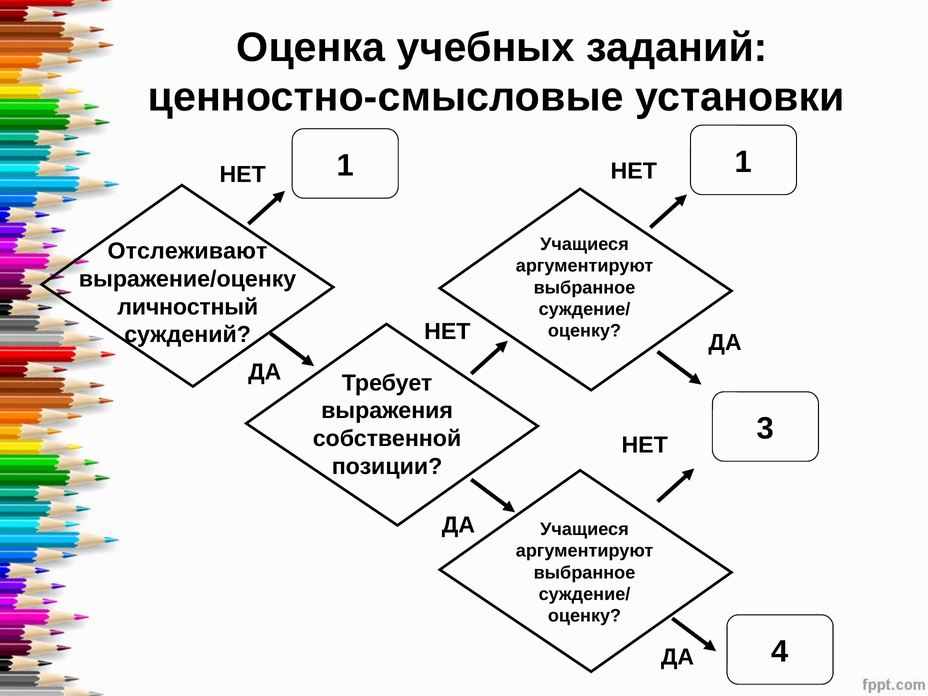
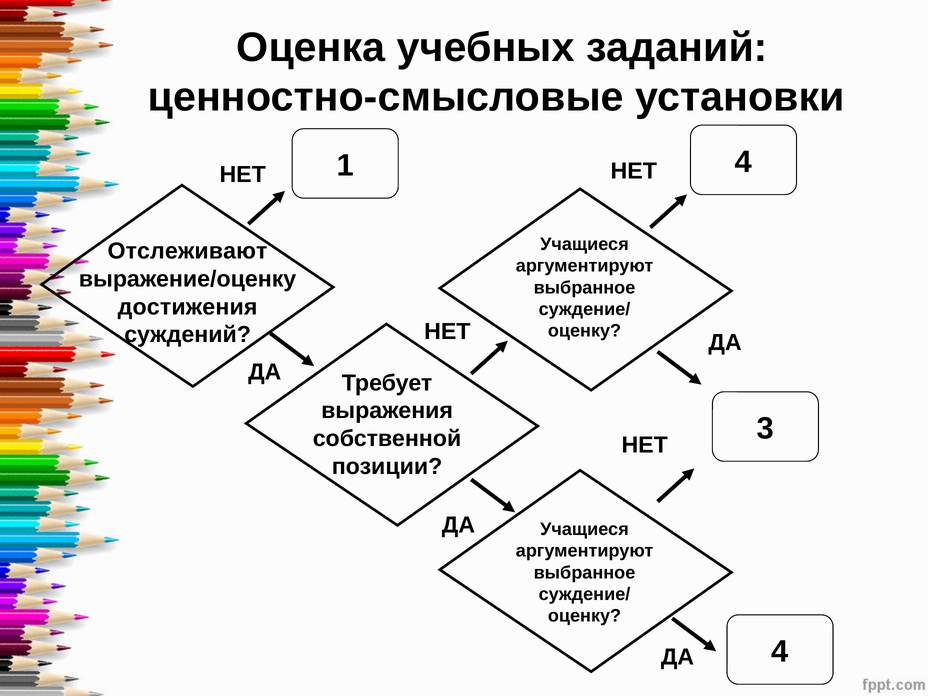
1 1: 1 -> 4 (743, 162)
личностный: личностный -> достижения (188, 307)
